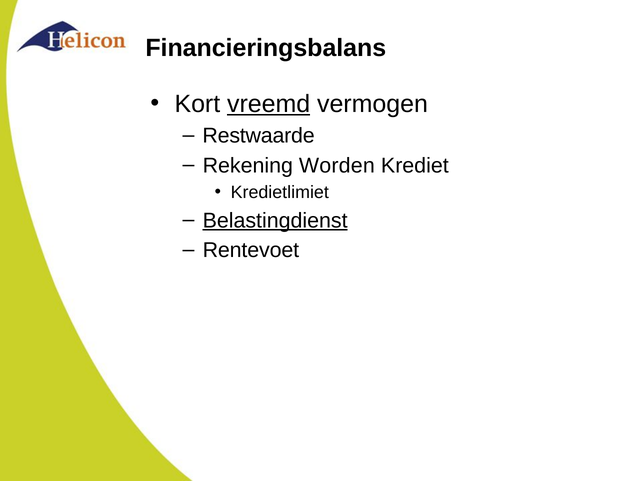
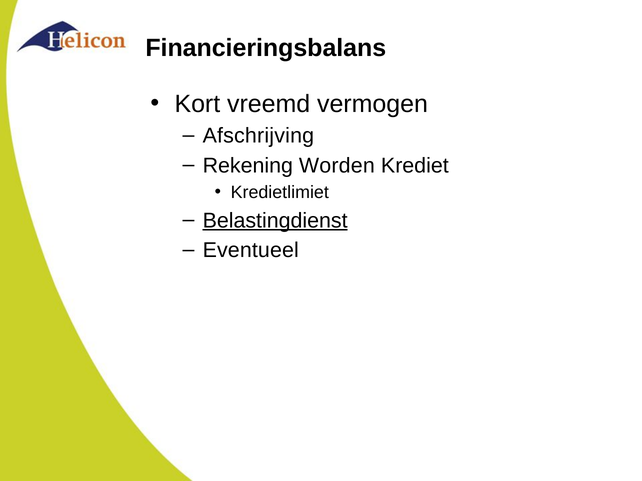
vreemd underline: present -> none (269, 104)
Restwaarde: Restwaarde -> Afschrijving (258, 136)
Rentevoet: Rentevoet -> Eventueel (251, 251)
